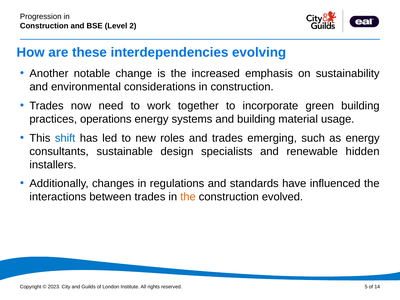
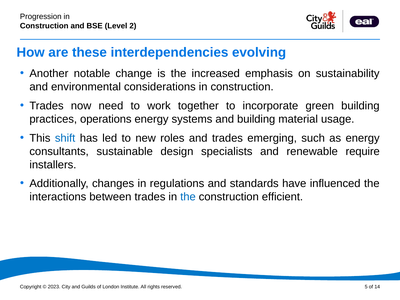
hidden: hidden -> require (363, 151)
the colour: orange -> blue (188, 197)
evolved: evolved -> efficient (282, 197)
